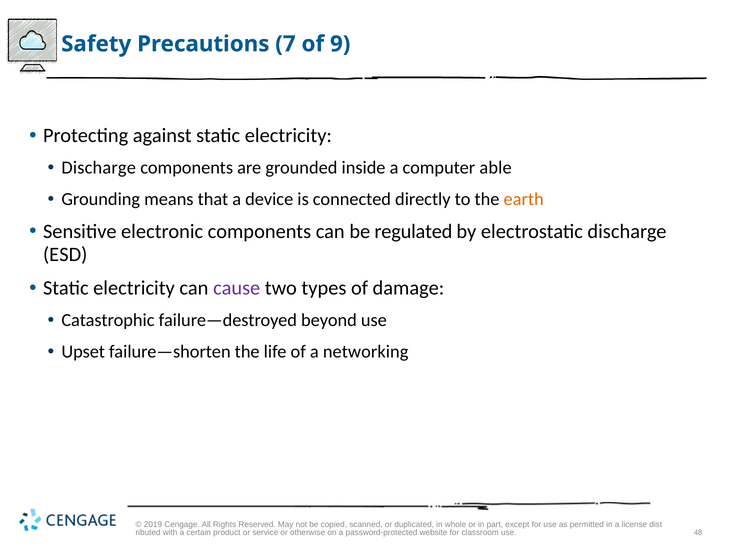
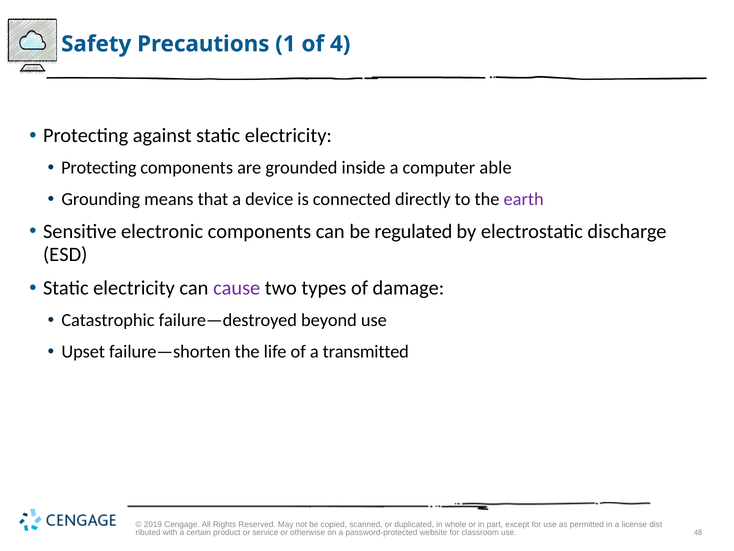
7: 7 -> 1 (285, 44)
9: 9 -> 4 (340, 44)
Discharge: Discharge -> Protecting (99, 168)
earth colour: orange -> purple (524, 199)
networking: networking -> transmitted (366, 351)
